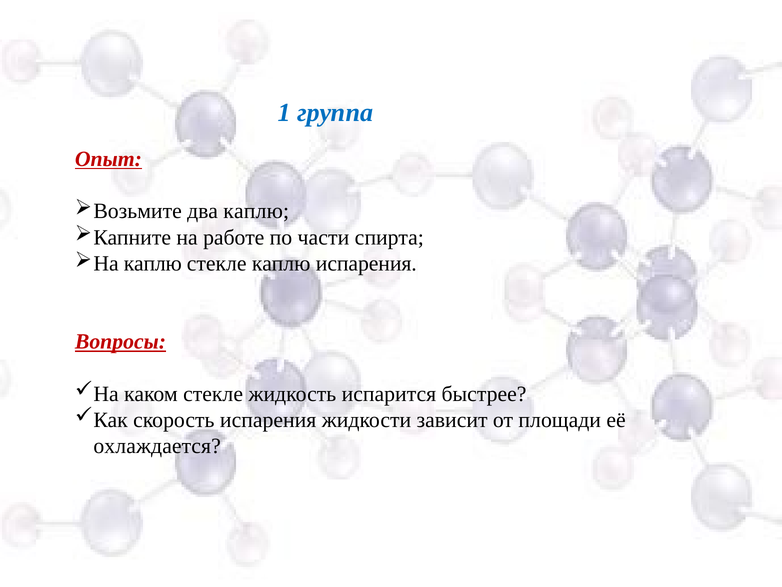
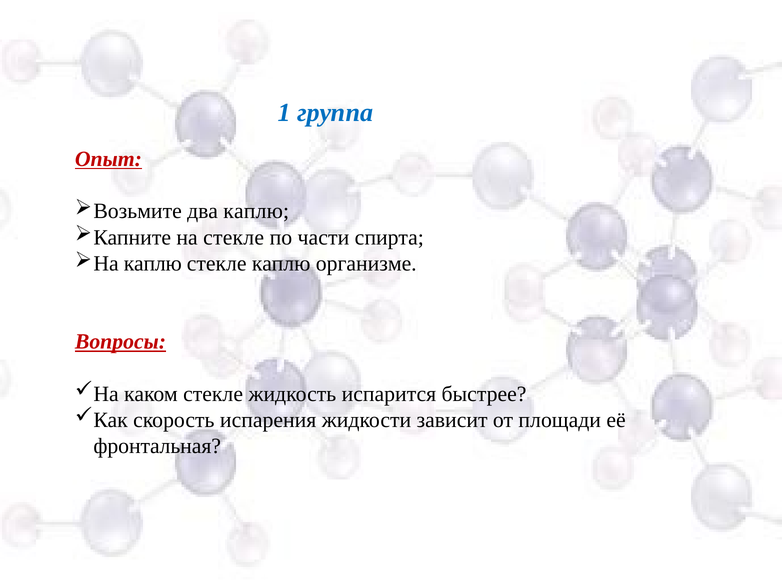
на работе: работе -> стекле (234, 237)
каплю испарения: испарения -> организме (366, 263)
охлаждается: охлаждается -> фронтальная (157, 446)
